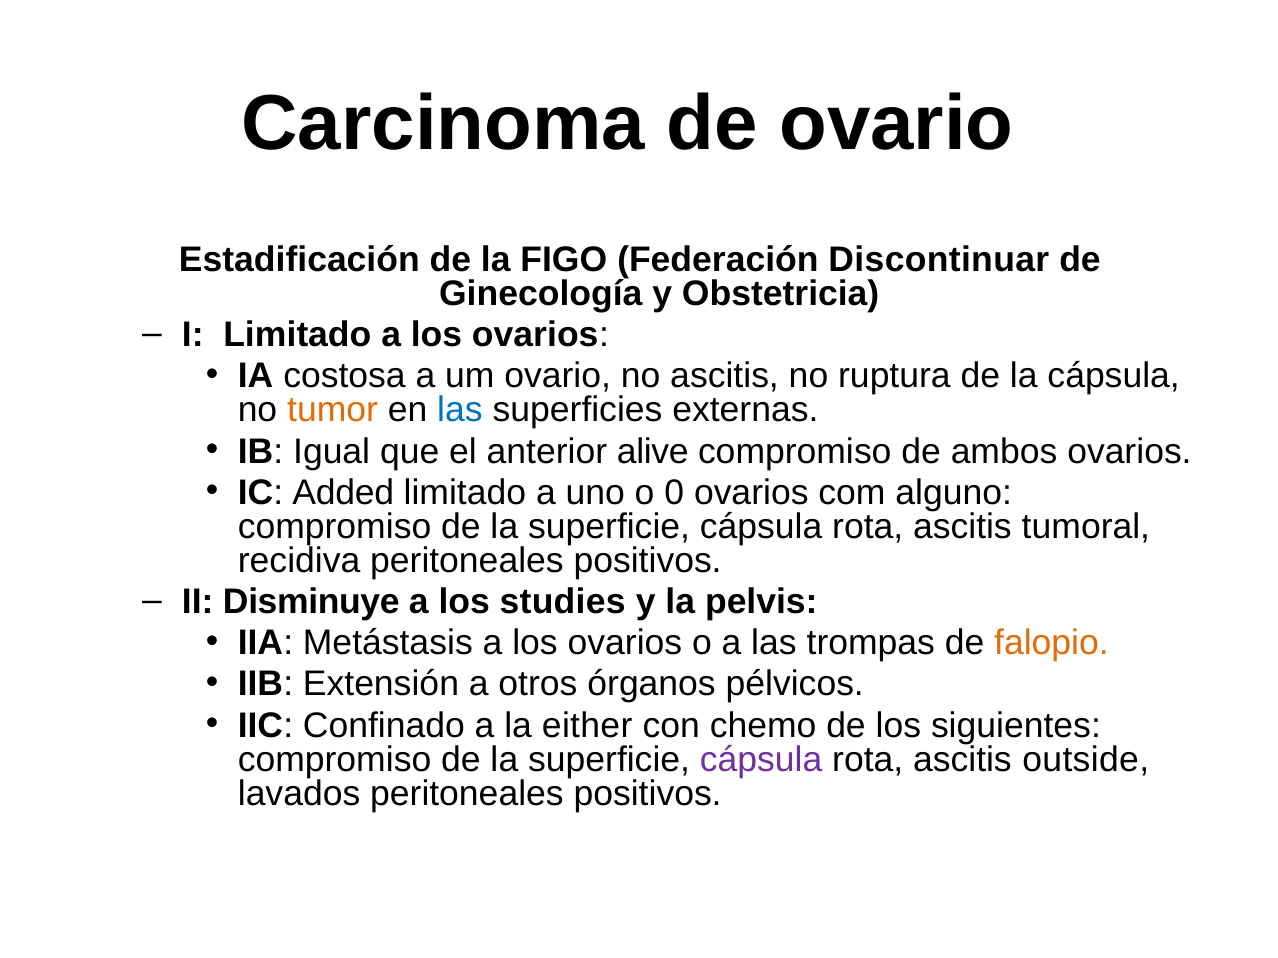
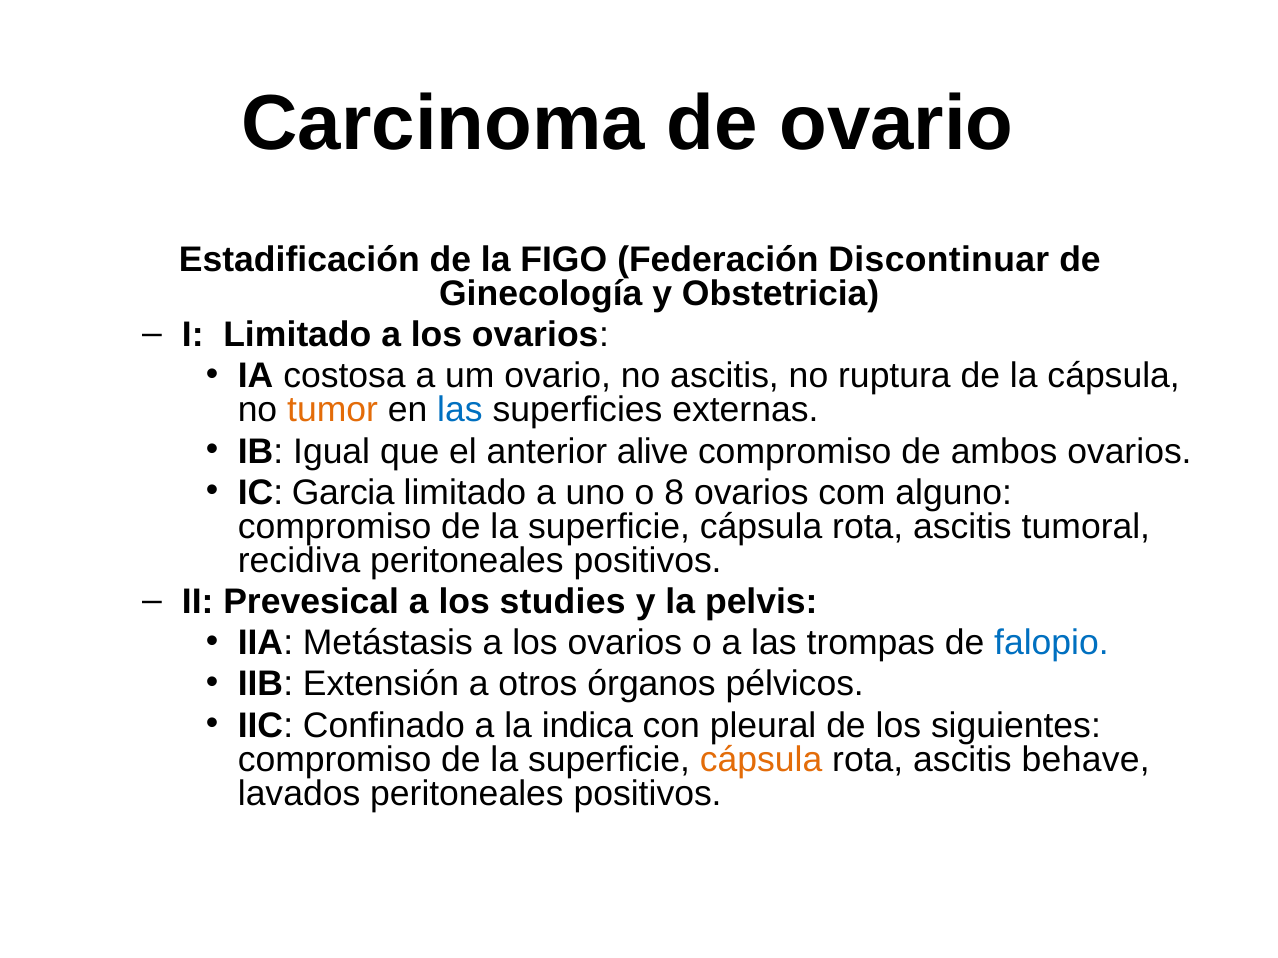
Added: Added -> Garcia (343, 493)
0: 0 -> 8 (674, 493)
Disminuye: Disminuye -> Prevesical (311, 602)
falopio colour: orange -> blue (1051, 643)
either: either -> indica (588, 726)
chemo: chemo -> pleural (763, 726)
cápsula colour: purple -> orange (761, 760)
outside: outside -> behave (1086, 760)
